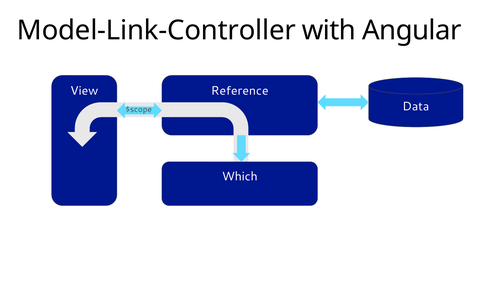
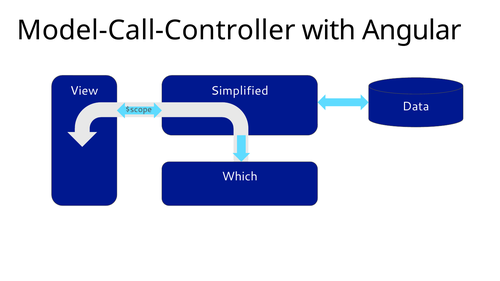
Model-Link-Controller: Model-Link-Controller -> Model-Call-Controller (156, 30)
Reference: Reference -> Simplified (240, 91)
